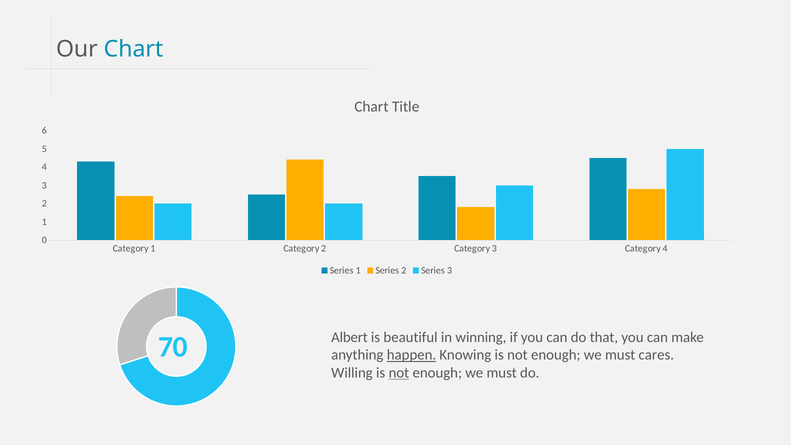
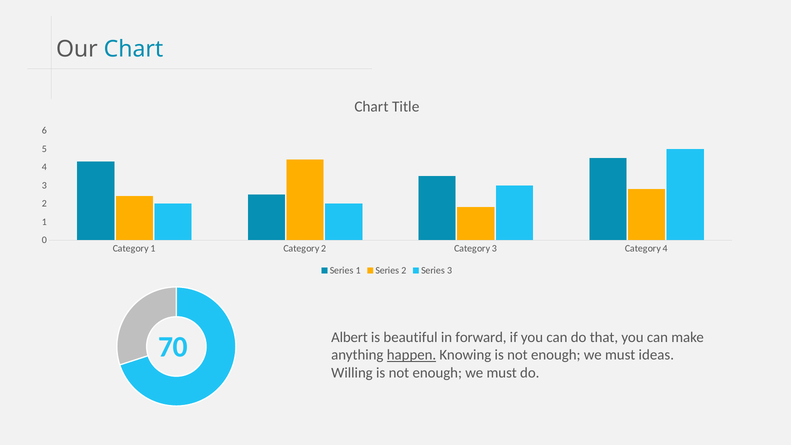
winning: winning -> forward (481, 337)
cares: cares -> ideas (656, 355)
not underline: present -> none (399, 373)
